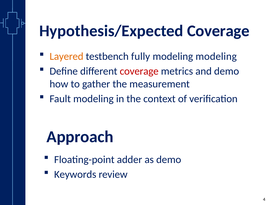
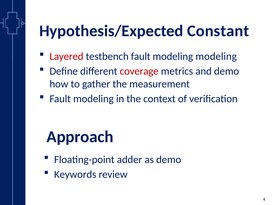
Hypothesis/Expected Coverage: Coverage -> Constant (218, 31)
Layered colour: orange -> red (66, 56)
testbench fully: fully -> fault (141, 56)
